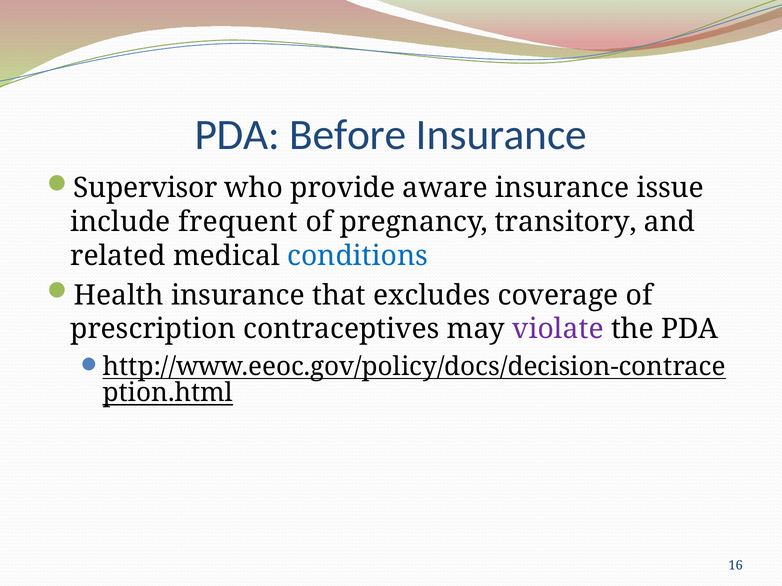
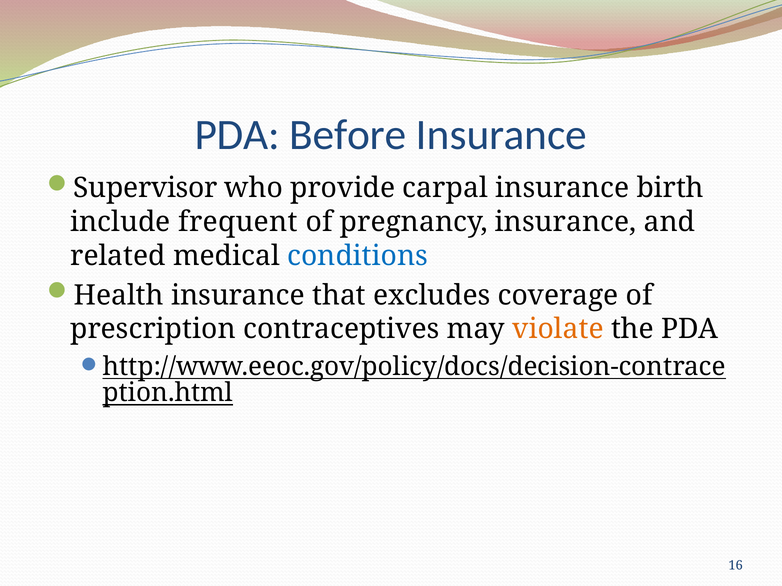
aware: aware -> carpal (445, 188)
issue: issue -> birth (670, 188)
pregnancy transitory: transitory -> insurance (566, 222)
violate colour: purple -> orange (558, 329)
